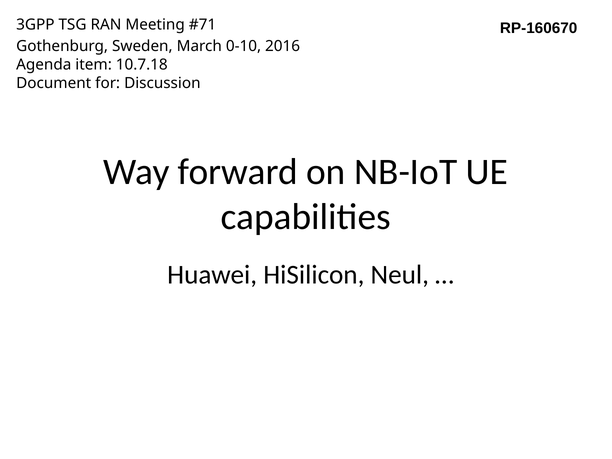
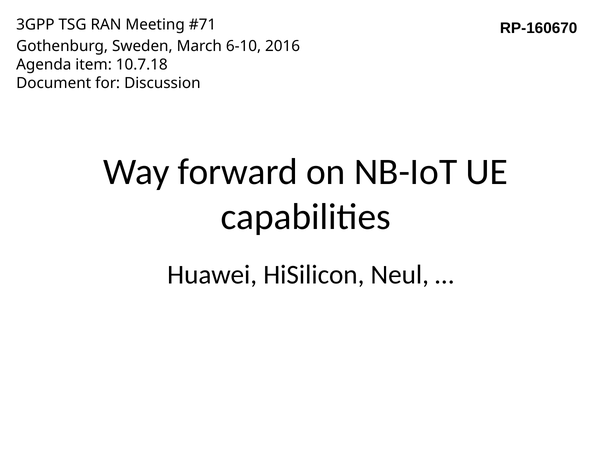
0-10: 0-10 -> 6-10 (244, 46)
